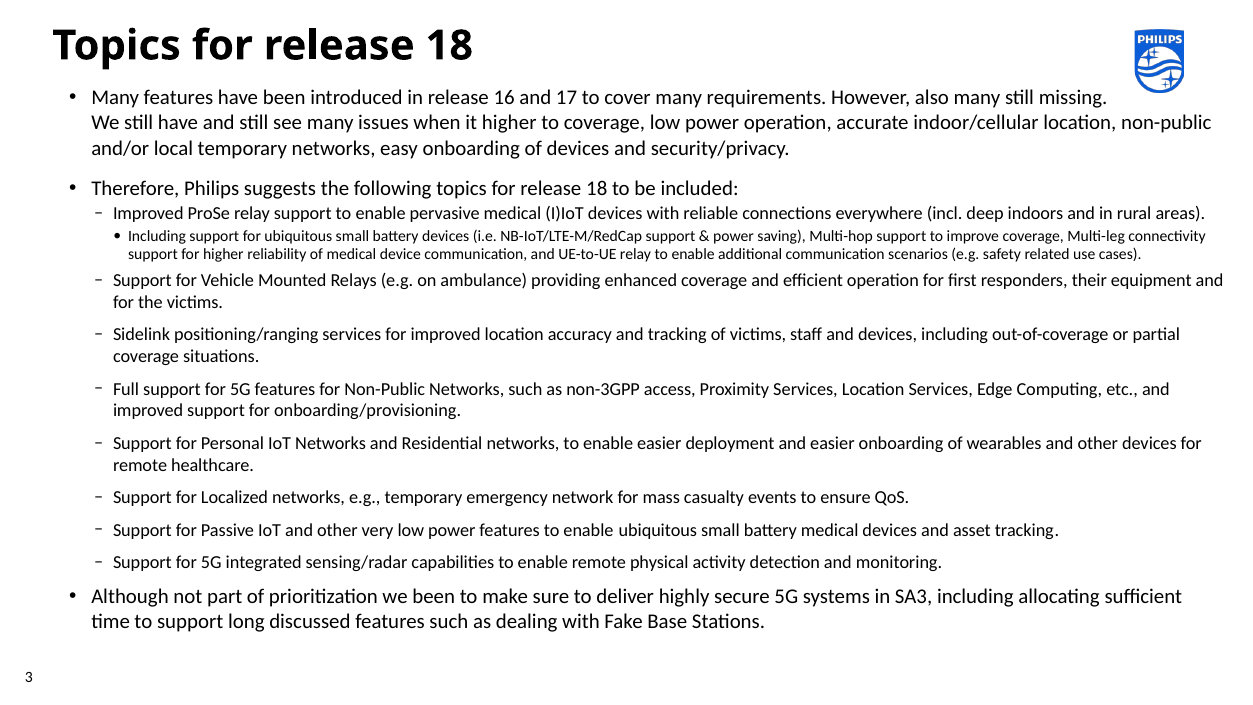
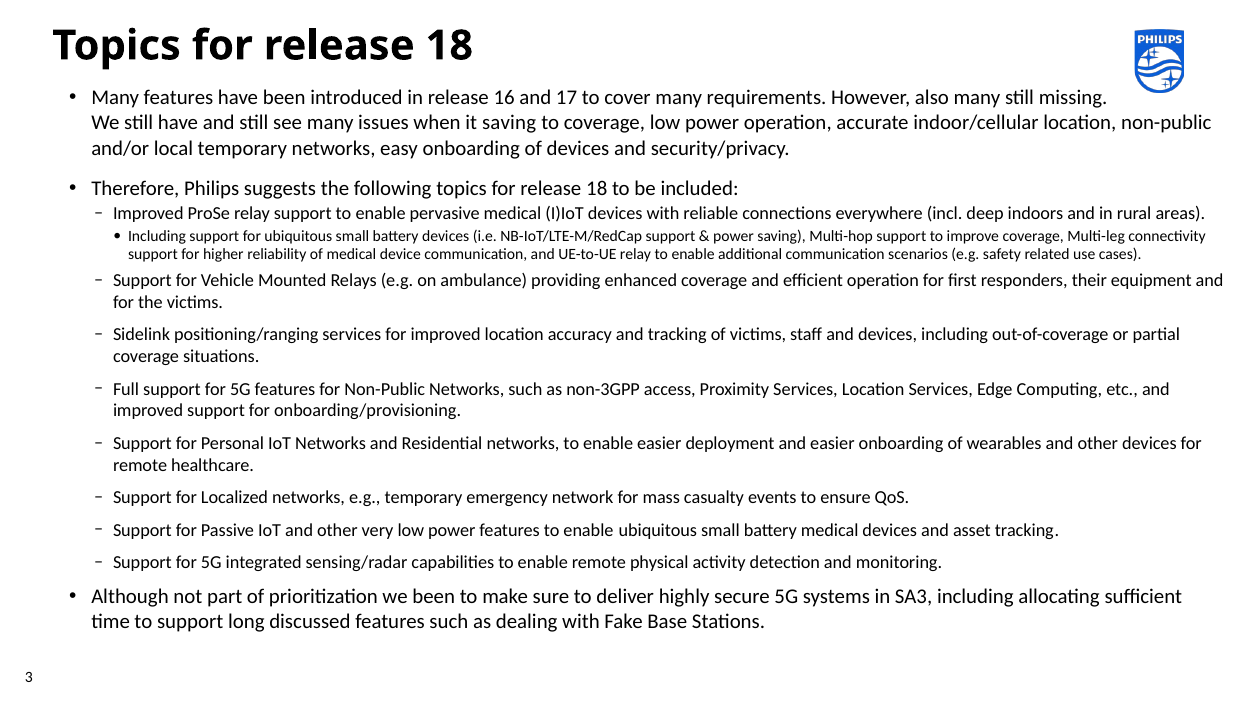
it higher: higher -> saving (509, 123)
